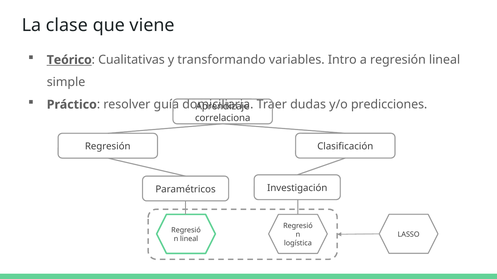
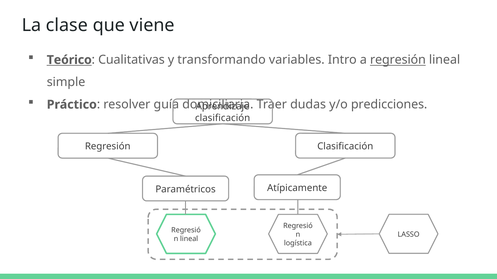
regresión underline: none -> present (398, 60)
correlaciona: correlaciona -> clasificación (223, 118)
Investigación: Investigación -> Atípicamente (297, 188)
